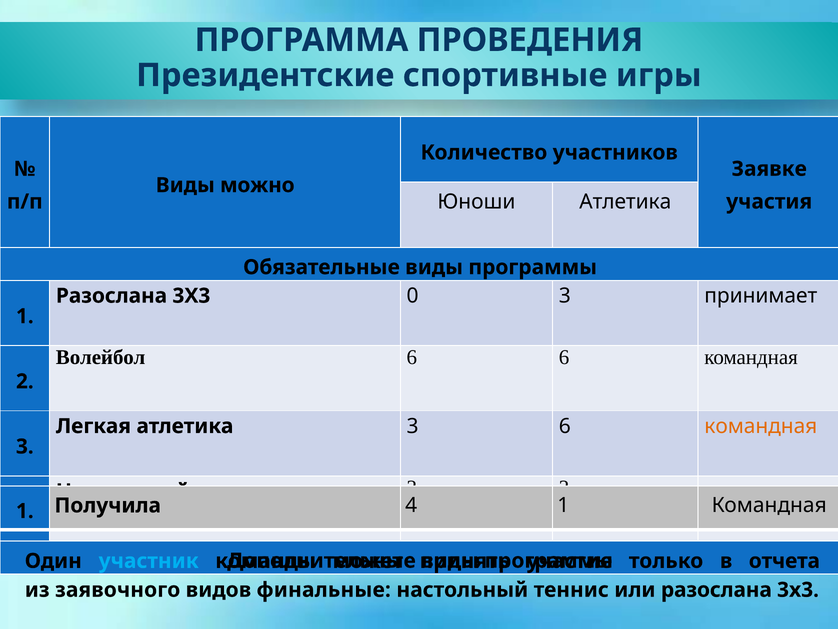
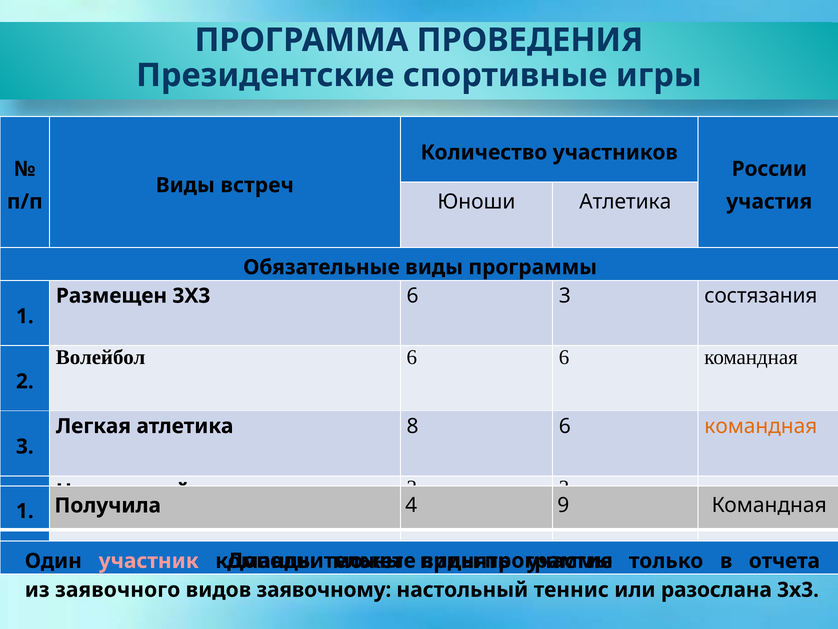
Заявке: Заявке -> России (769, 169)
можно: можно -> встреч (257, 185)
Разослана: Разослана -> Размещен (112, 296)
3Х3 0: 0 -> 6 (413, 296)
принимает: принимает -> состязания (761, 296)
атлетика 3: 3 -> 8 (413, 426)
4 1: 1 -> 9 (563, 505)
участник colour: light blue -> pink (149, 561)
финальные: финальные -> заявочному (324, 589)
